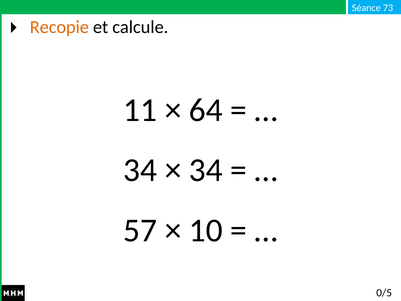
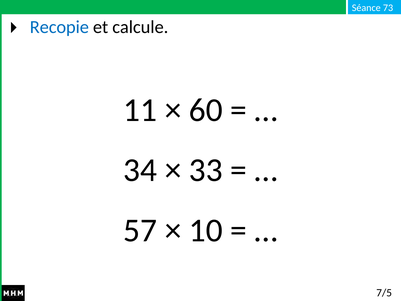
Recopie colour: orange -> blue (59, 27)
64: 64 -> 60 (206, 110)
34: 34 -> 33 (206, 170)
0/5: 0/5 -> 7/5 (384, 293)
